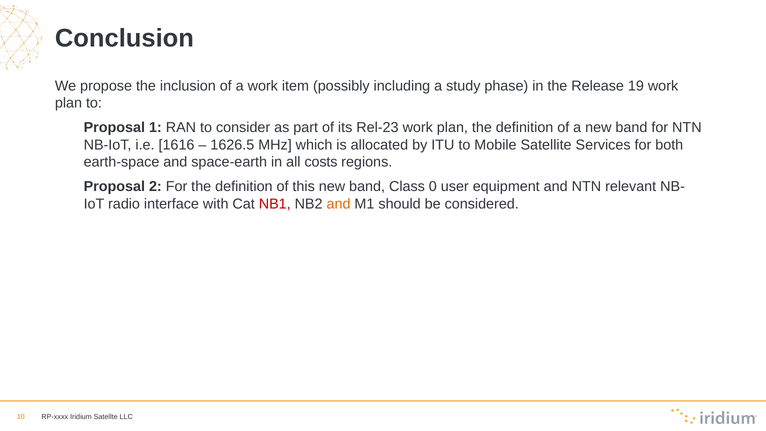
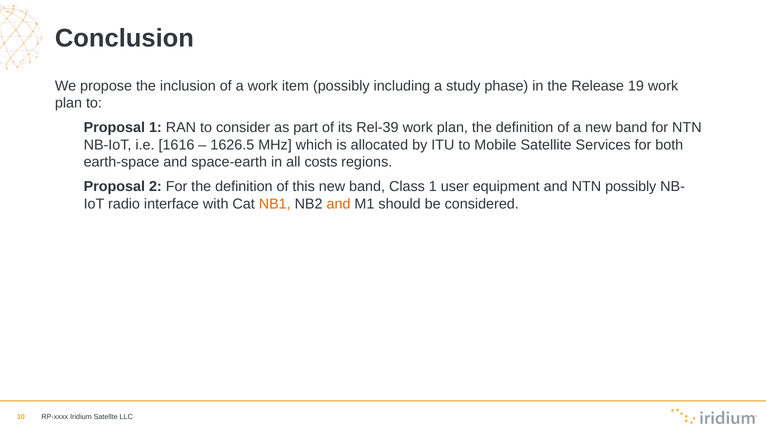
Rel-23: Rel-23 -> Rel-39 (377, 128)
Class 0: 0 -> 1 (433, 186)
NTN relevant: relevant -> possibly (631, 186)
NB1 colour: red -> orange (275, 204)
